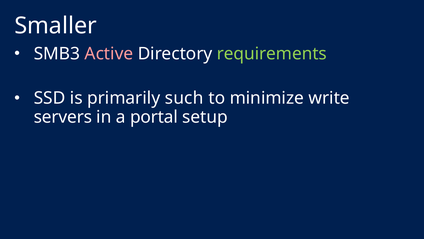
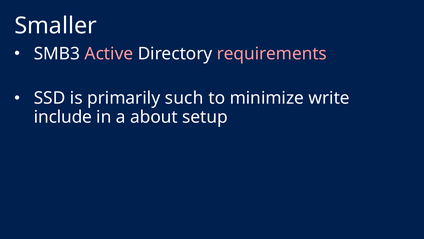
requirements colour: light green -> pink (272, 54)
servers: servers -> include (63, 117)
portal: portal -> about (154, 117)
